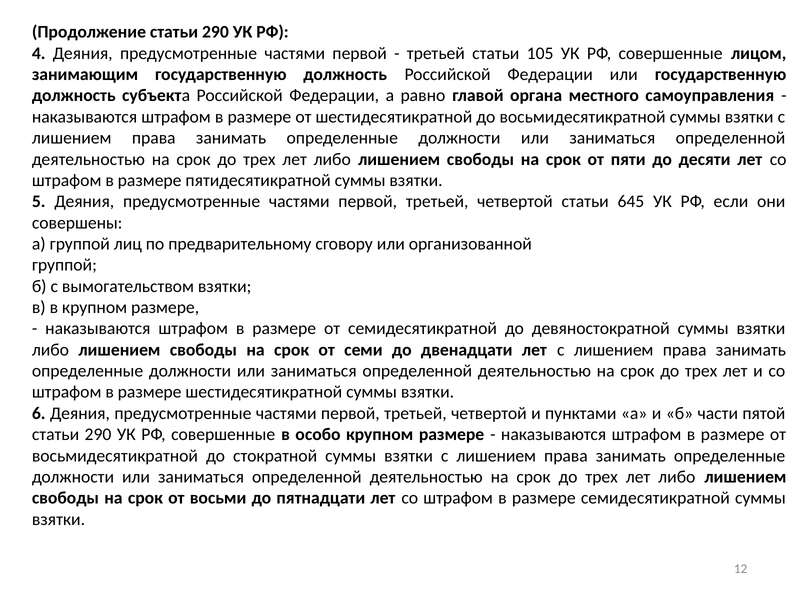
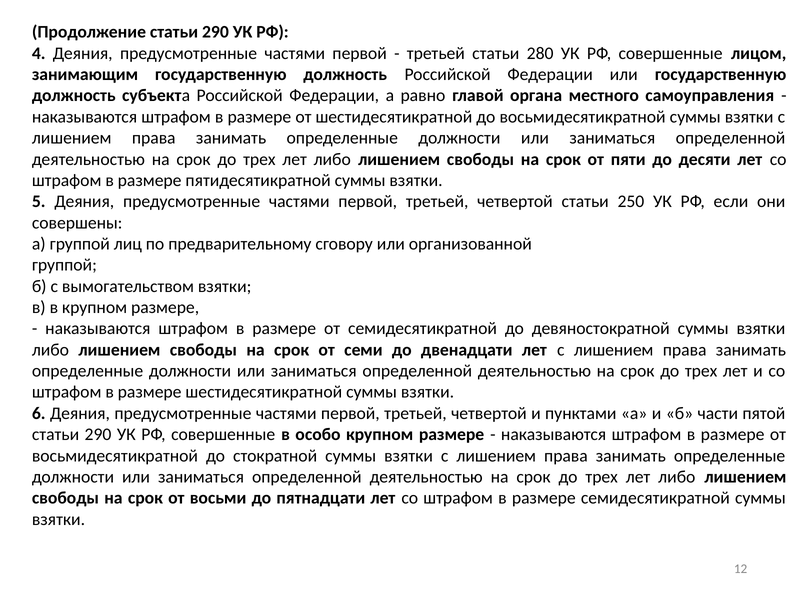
105: 105 -> 280 (540, 53)
645: 645 -> 250 (631, 202)
